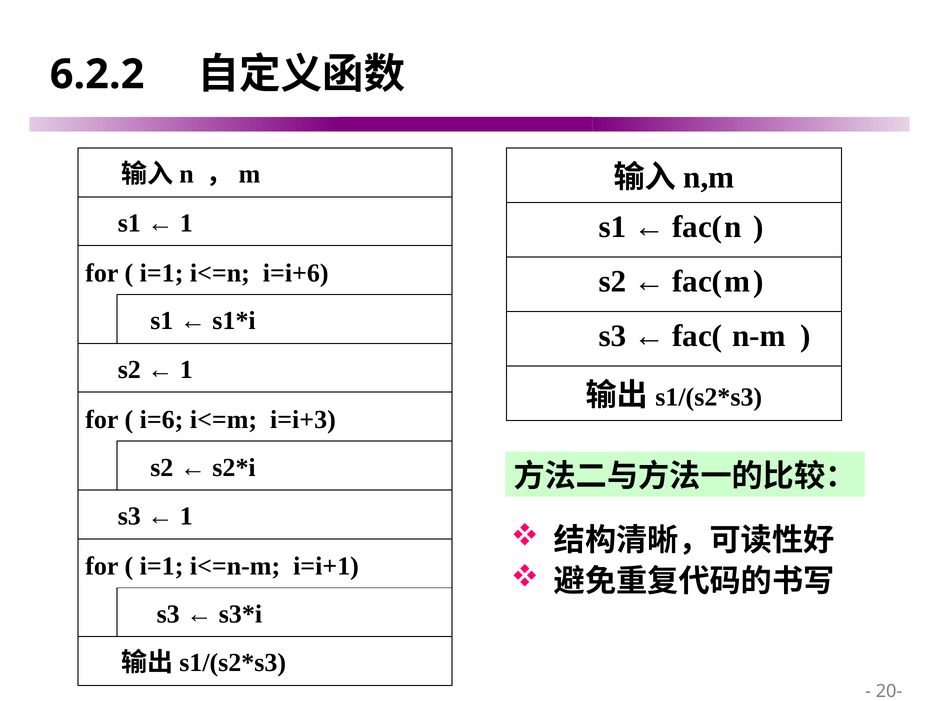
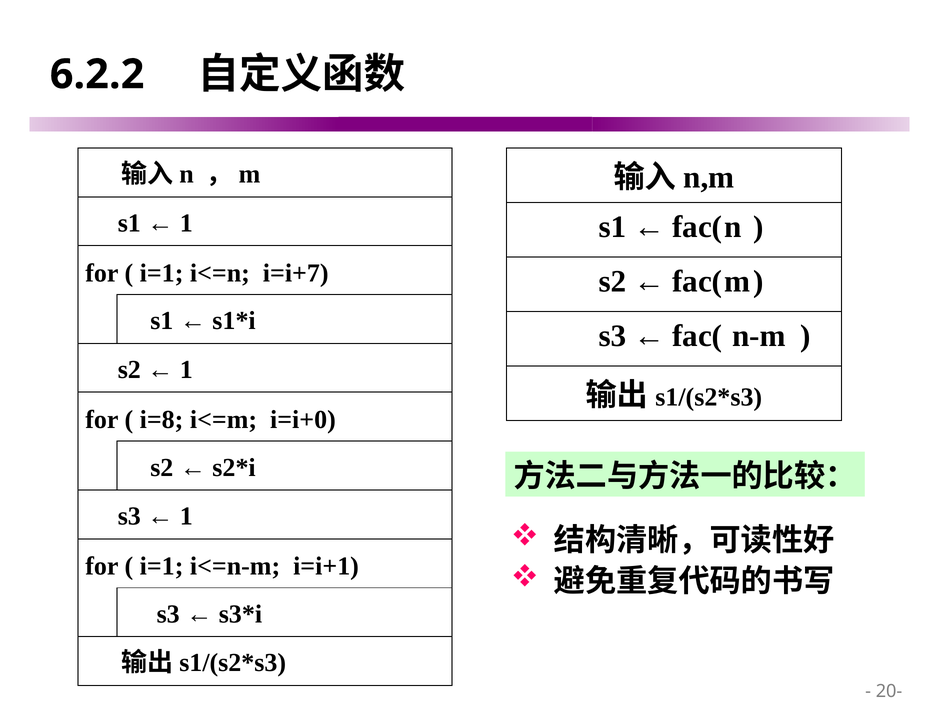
i=i+6: i=i+6 -> i=i+7 (296, 273)
i=6: i=6 -> i=8 (162, 420)
i=i+3: i=i+3 -> i=i+0 (303, 420)
